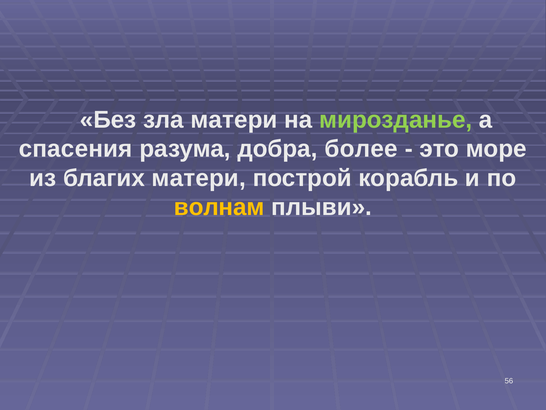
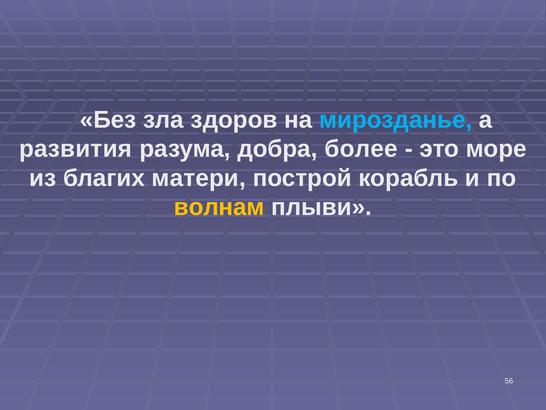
зла матери: матери -> здоров (234, 120)
мирозданье colour: light green -> light blue (396, 120)
спасения: спасения -> развития (76, 149)
